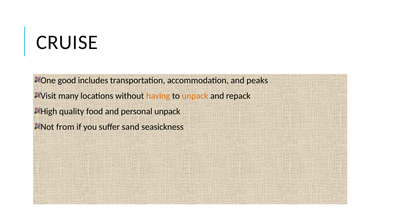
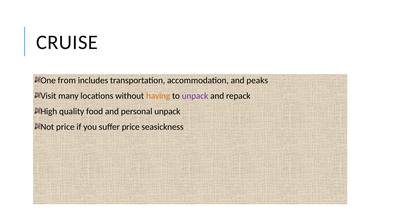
good: good -> from (67, 80)
unpack colour: orange -> purple (195, 96)
Not from: from -> price (65, 127)
suffer sand: sand -> price (131, 127)
